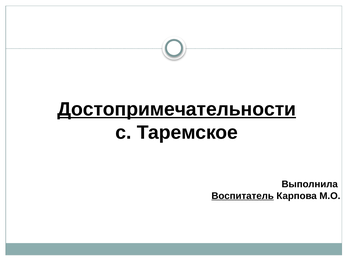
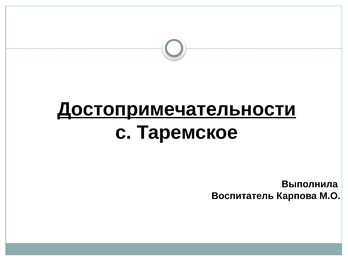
Воспитатель underline: present -> none (243, 196)
